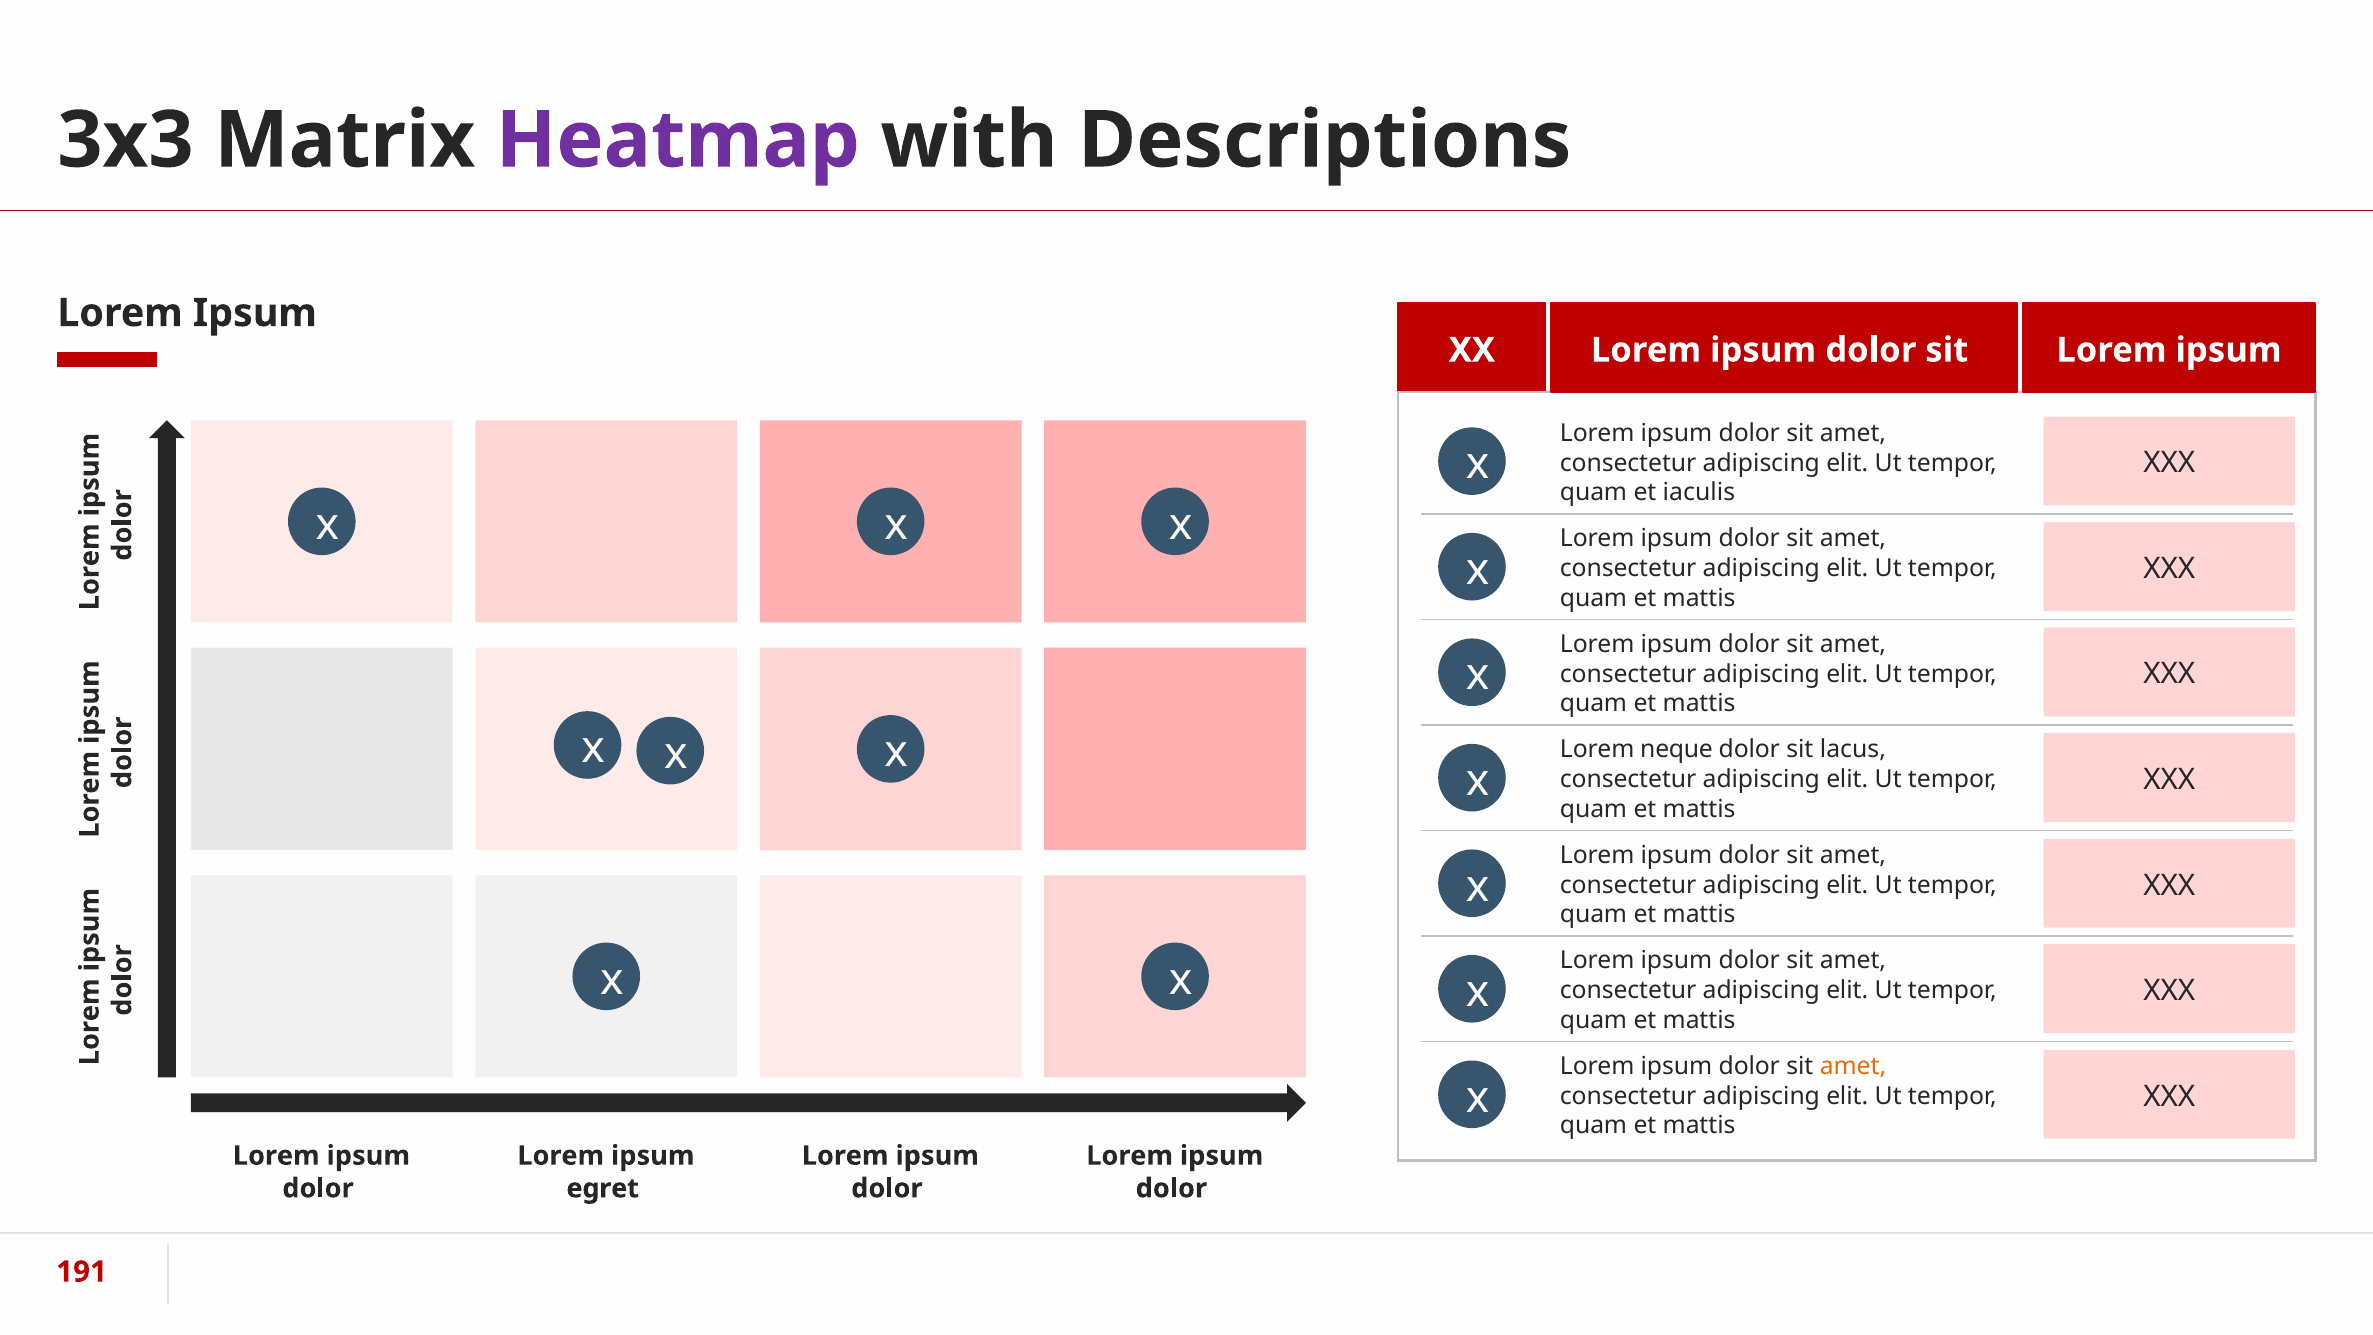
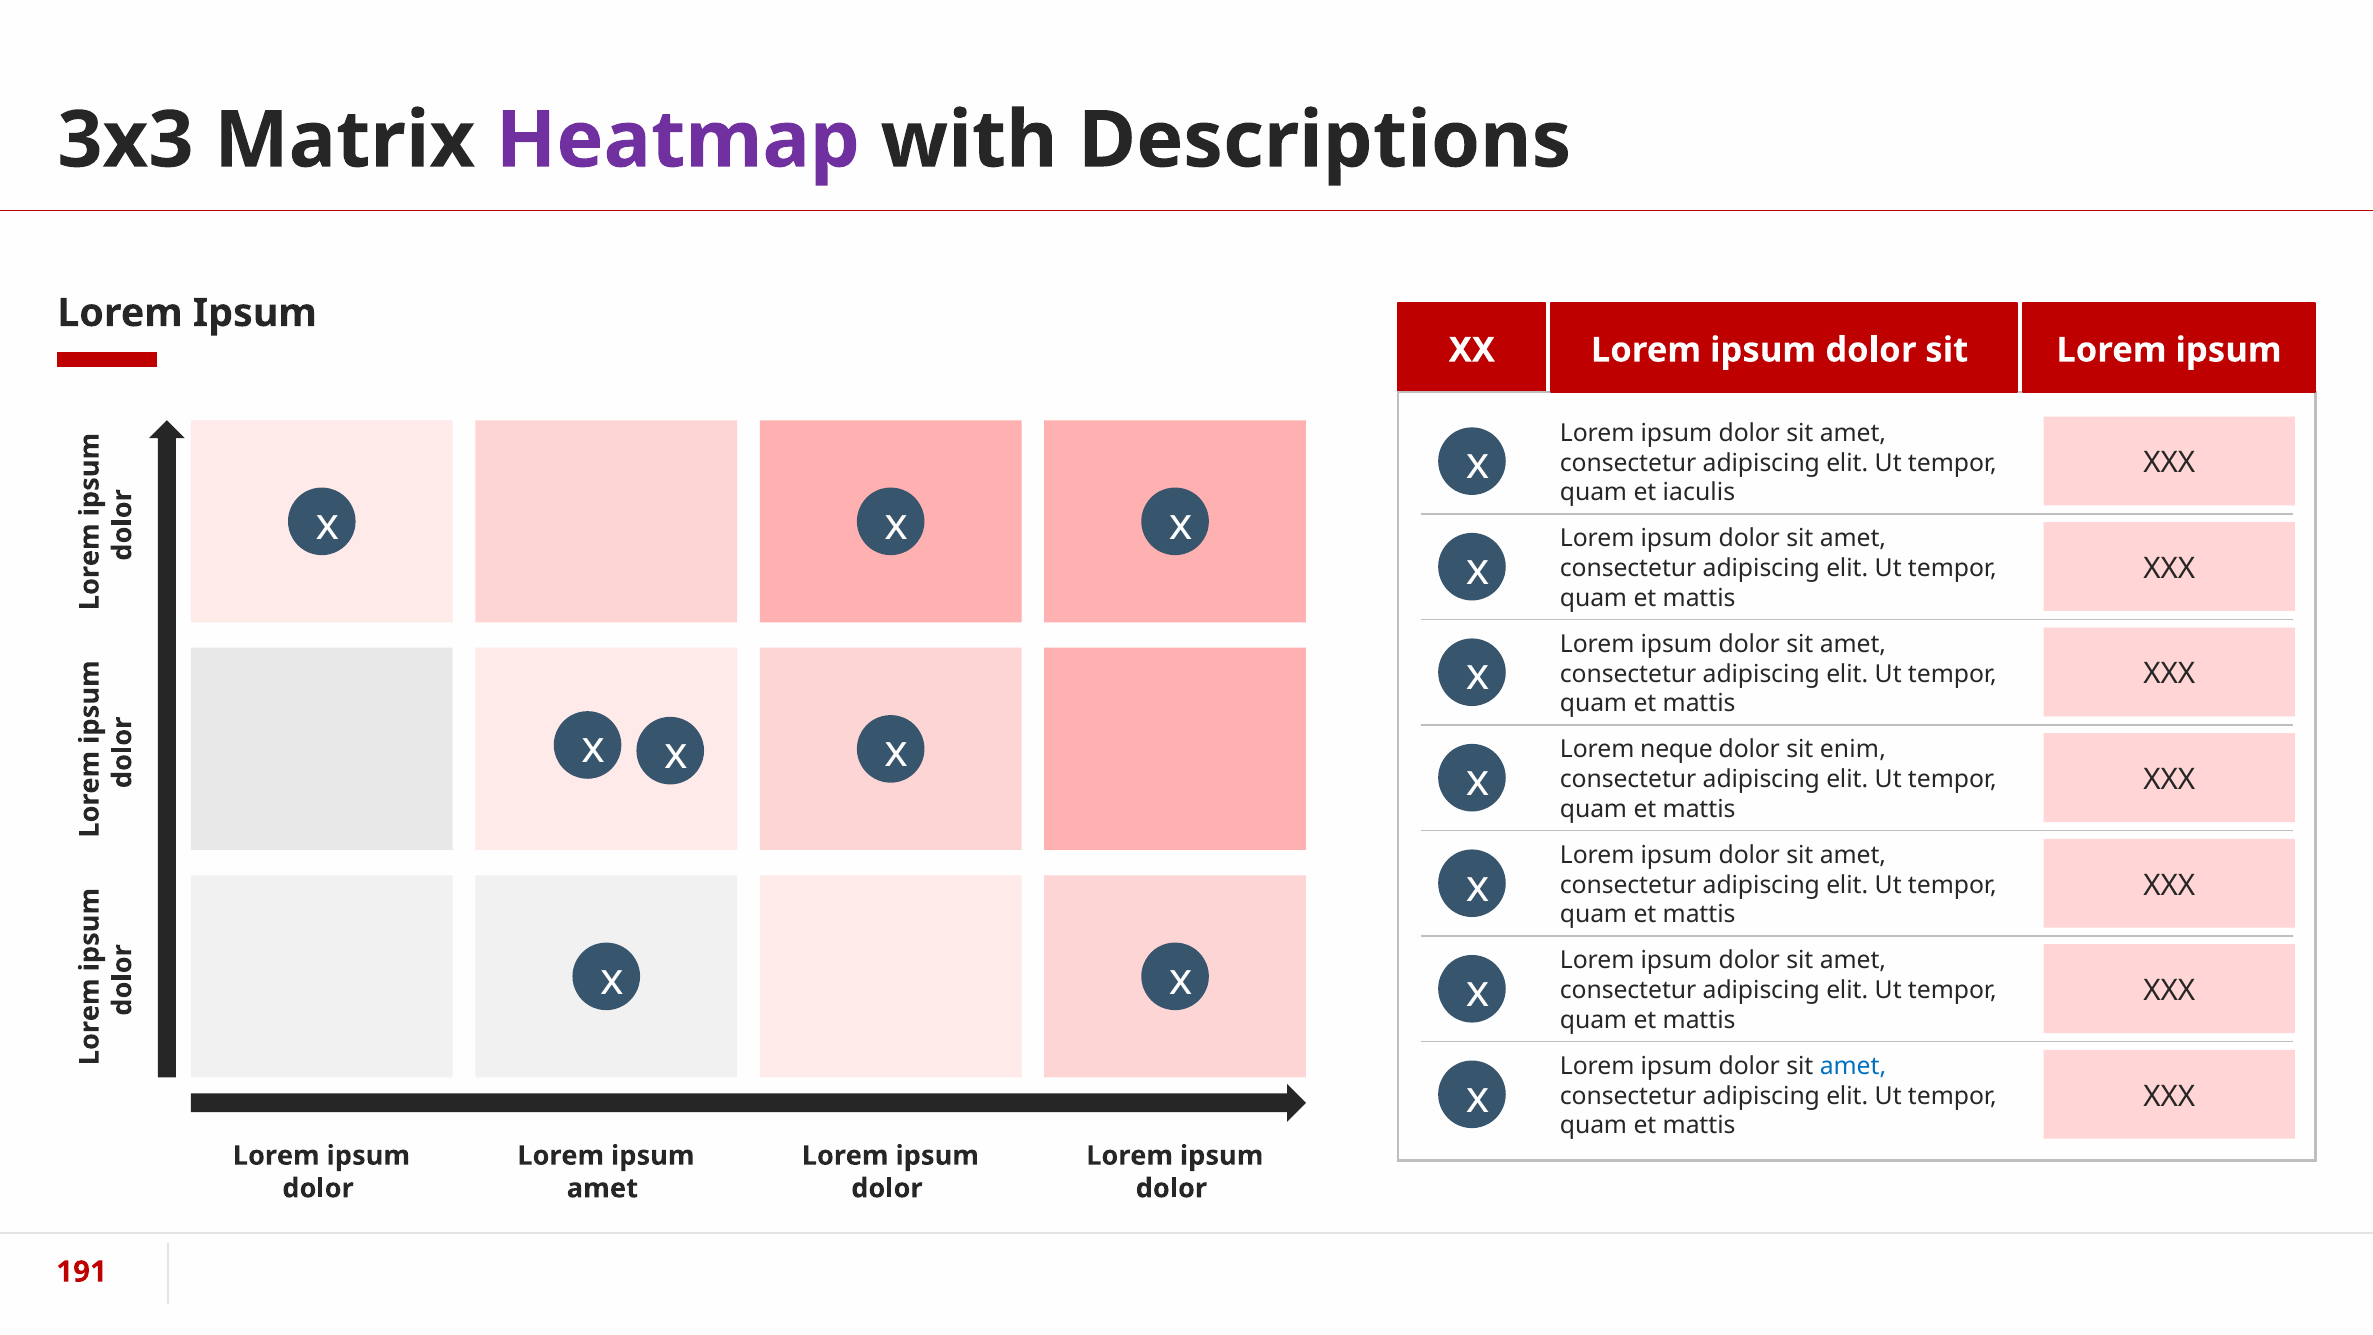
lacus: lacus -> enim (1853, 750)
amet colour: orange -> blue (1853, 1066)
egret: egret -> amet (602, 1188)
